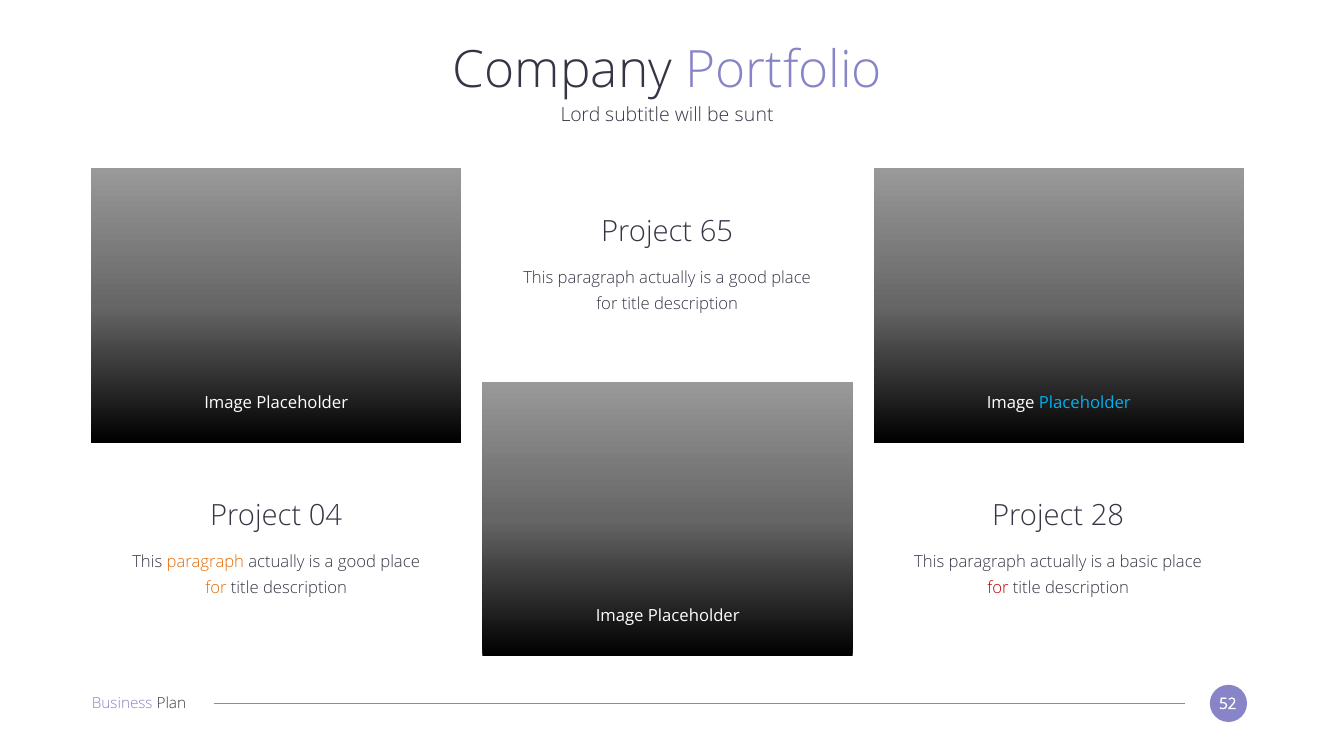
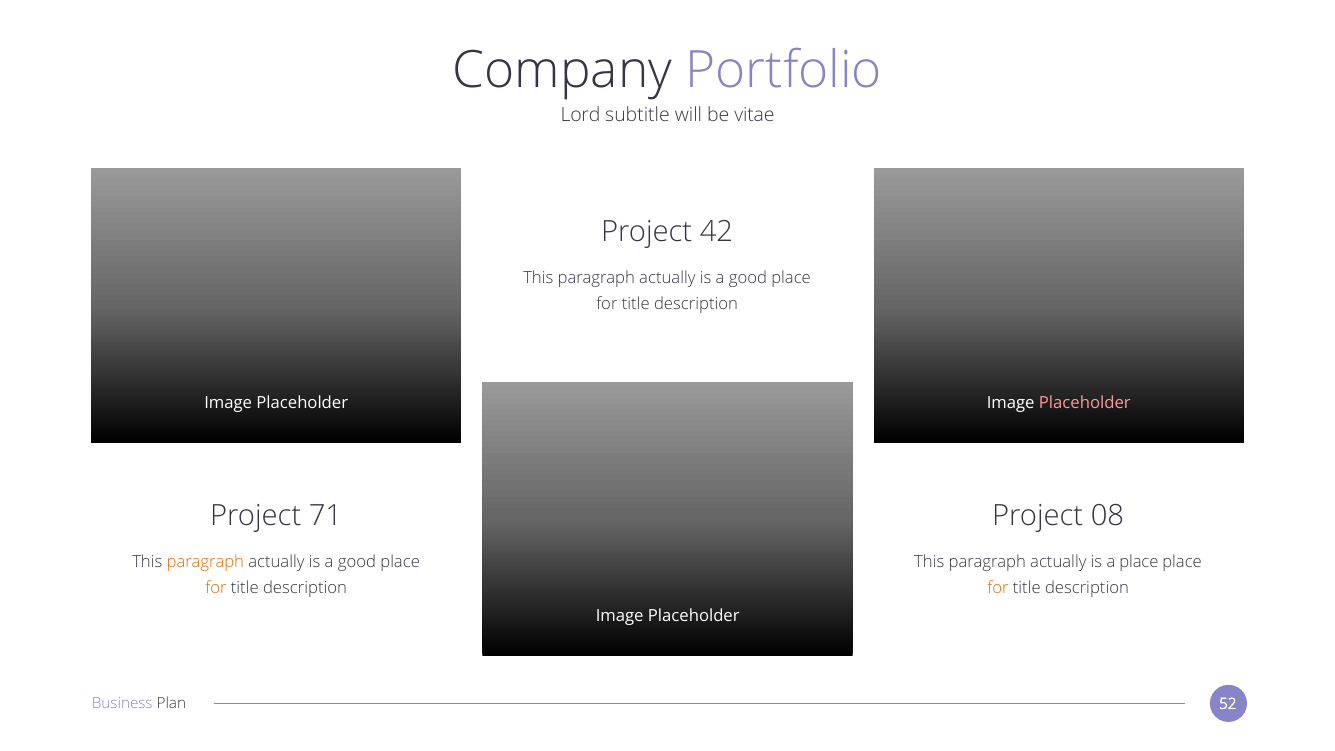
sunt: sunt -> vitae (754, 115)
65: 65 -> 42 (716, 232)
Placeholder colour: light blue -> pink (1085, 403)
04: 04 -> 71 (325, 516)
28: 28 -> 08 (1107, 516)
a basic: basic -> place (1139, 562)
for colour: red -> orange (998, 588)
